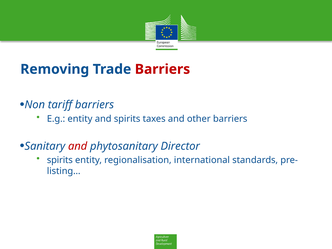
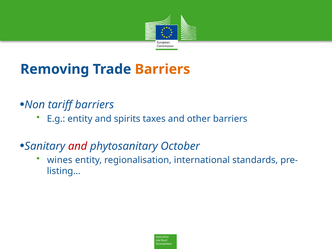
Barriers colour: red -> orange (162, 69)
Director: Director -> October (180, 146)
spirits: spirits -> wines (60, 160)
